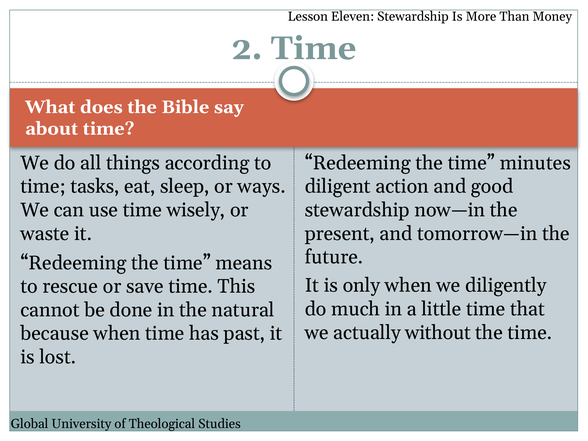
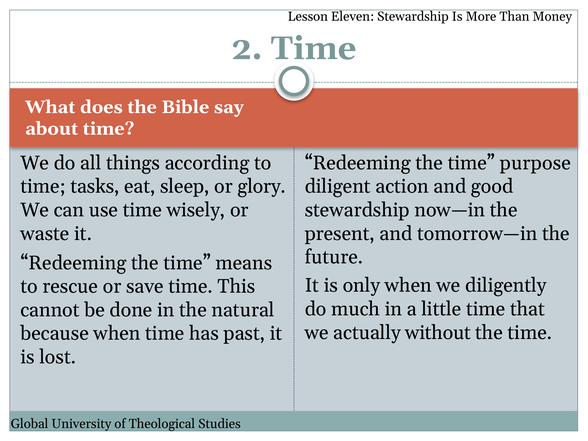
minutes: minutes -> purpose (535, 163)
ways: ways -> glory (262, 187)
